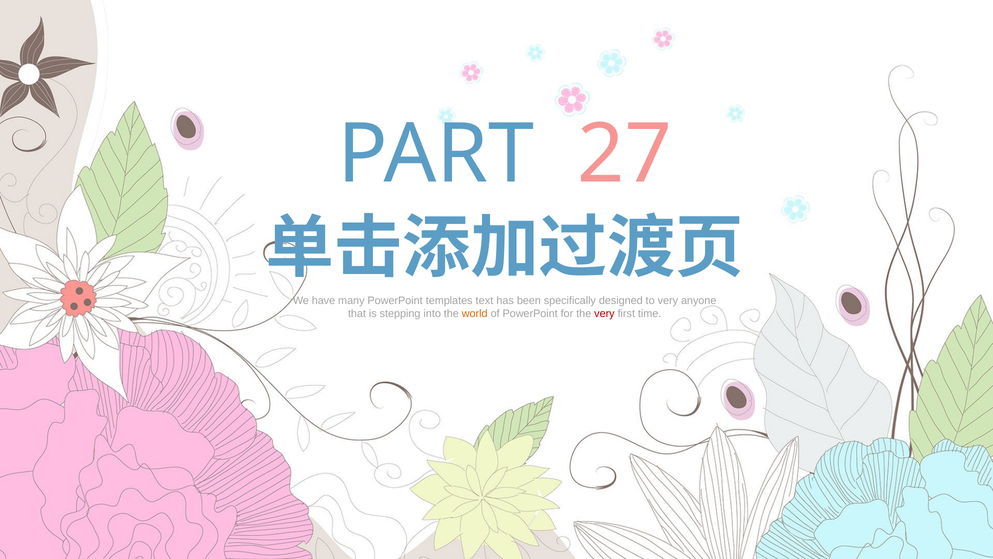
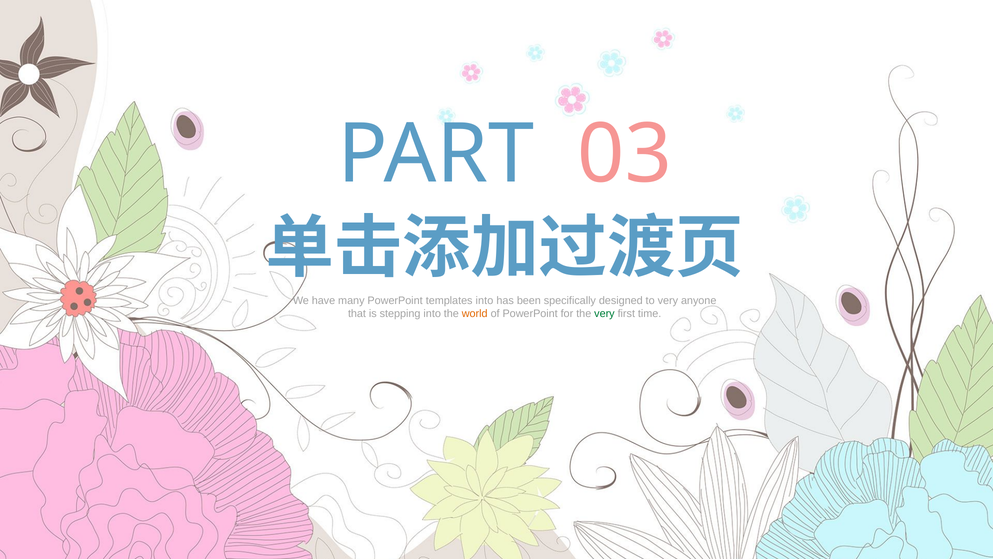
27: 27 -> 03 (625, 154)
templates text: text -> into (484, 300)
very colour: red -> green (604, 313)
